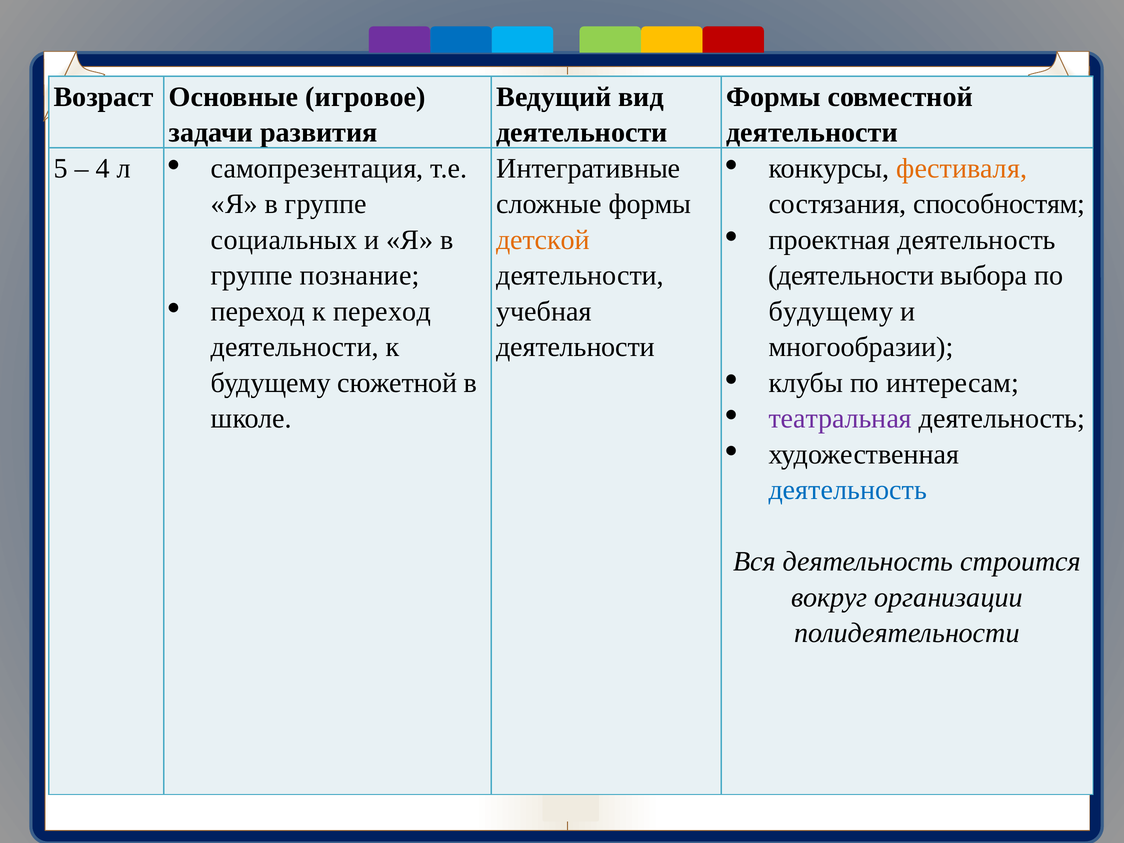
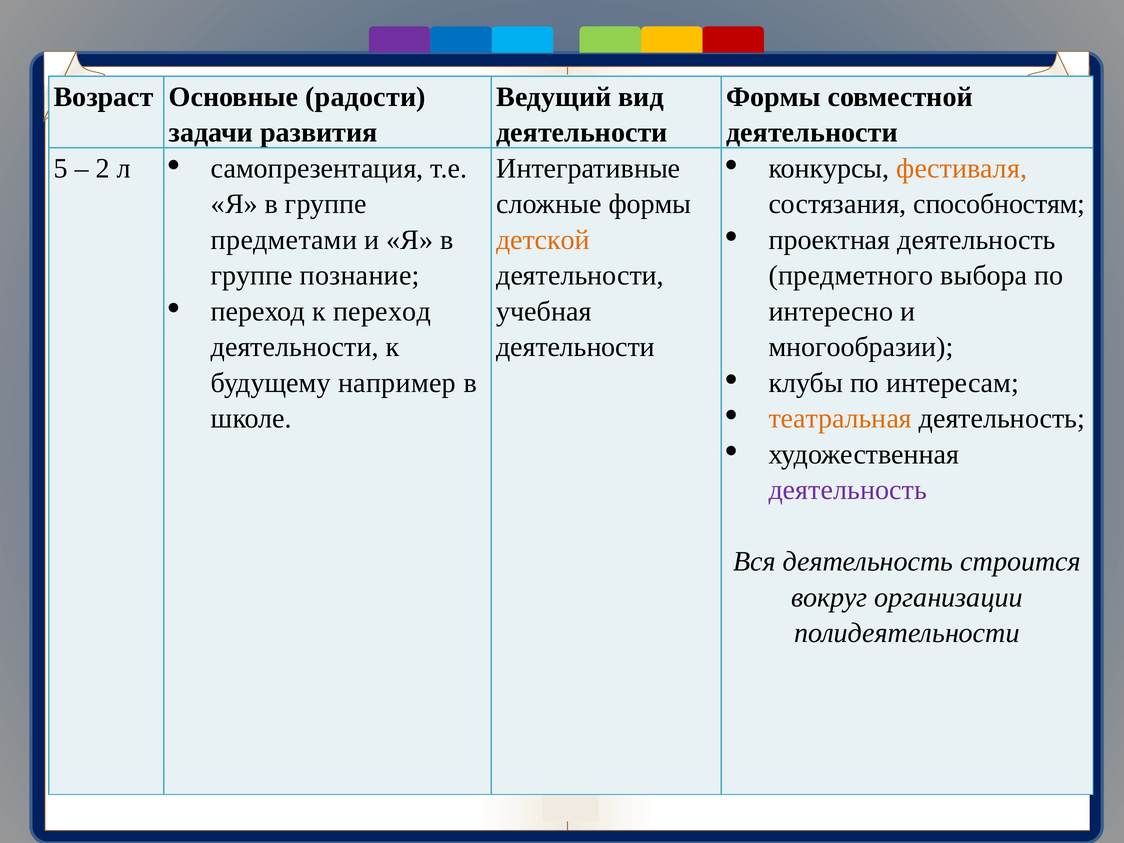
игровое: игровое -> радости (366, 97)
4: 4 -> 2 (103, 168)
социальных: социальных -> предметами (284, 240)
деятельности: деятельности -> предметного (851, 276)
будущему: будущему -> интересно (831, 311)
сюжетной: сюжетной -> например (397, 383)
театральная colour: purple -> orange (840, 419)
деятельность colour: blue -> purple (848, 490)
